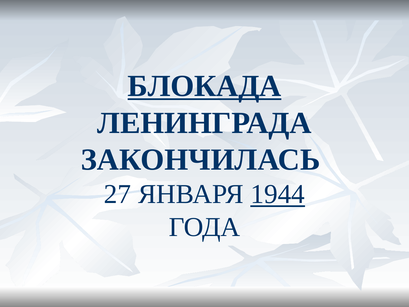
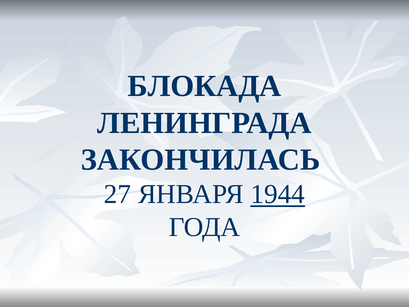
БЛОКАДА underline: present -> none (205, 86)
